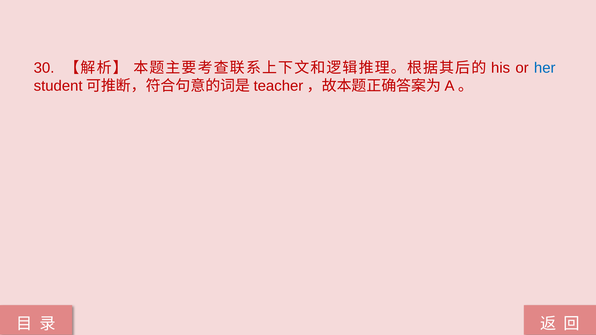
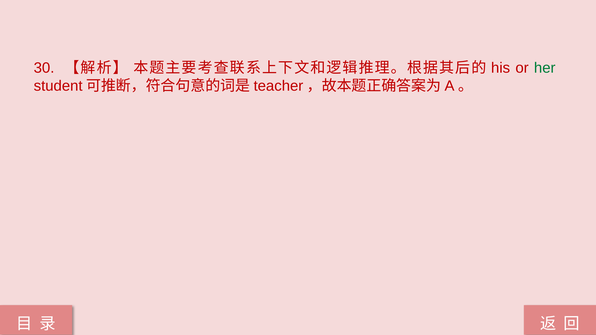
her colour: blue -> green (545, 68)
